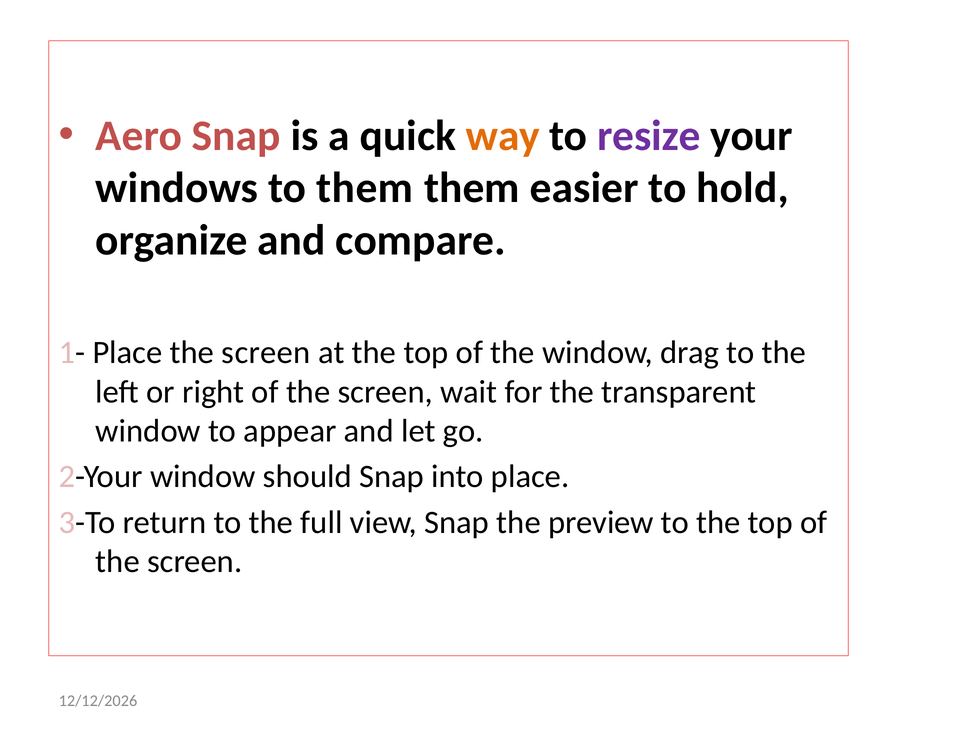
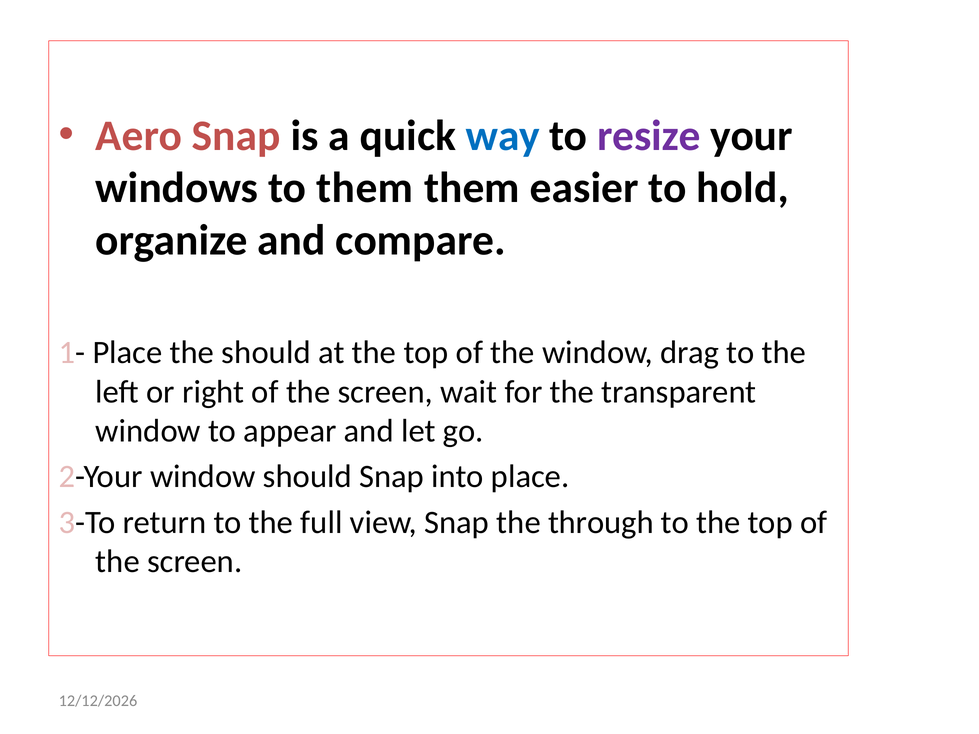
way colour: orange -> blue (503, 136)
Place the screen: screen -> should (266, 353)
preview: preview -> through (601, 522)
